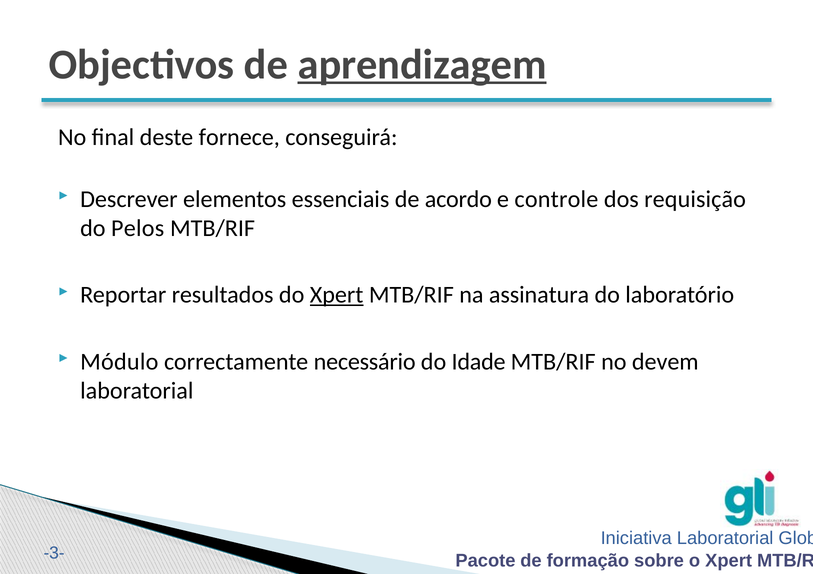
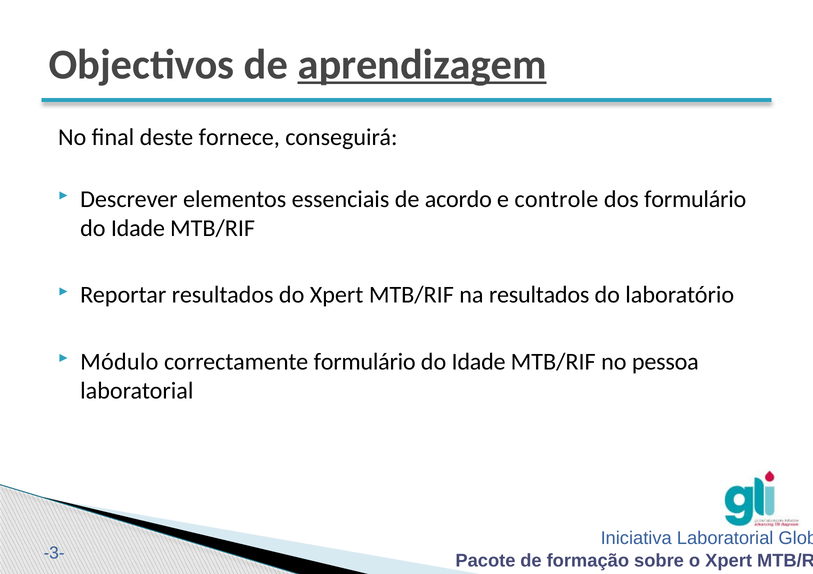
dos requisição: requisição -> formulário (695, 199)
Pelos: Pelos -> Idade (138, 228)
Xpert underline: present -> none (337, 295)
na assinatura: assinatura -> resultados (539, 295)
correctamente necessário: necessário -> formulário (365, 361)
devem: devem -> pessoa (665, 361)
